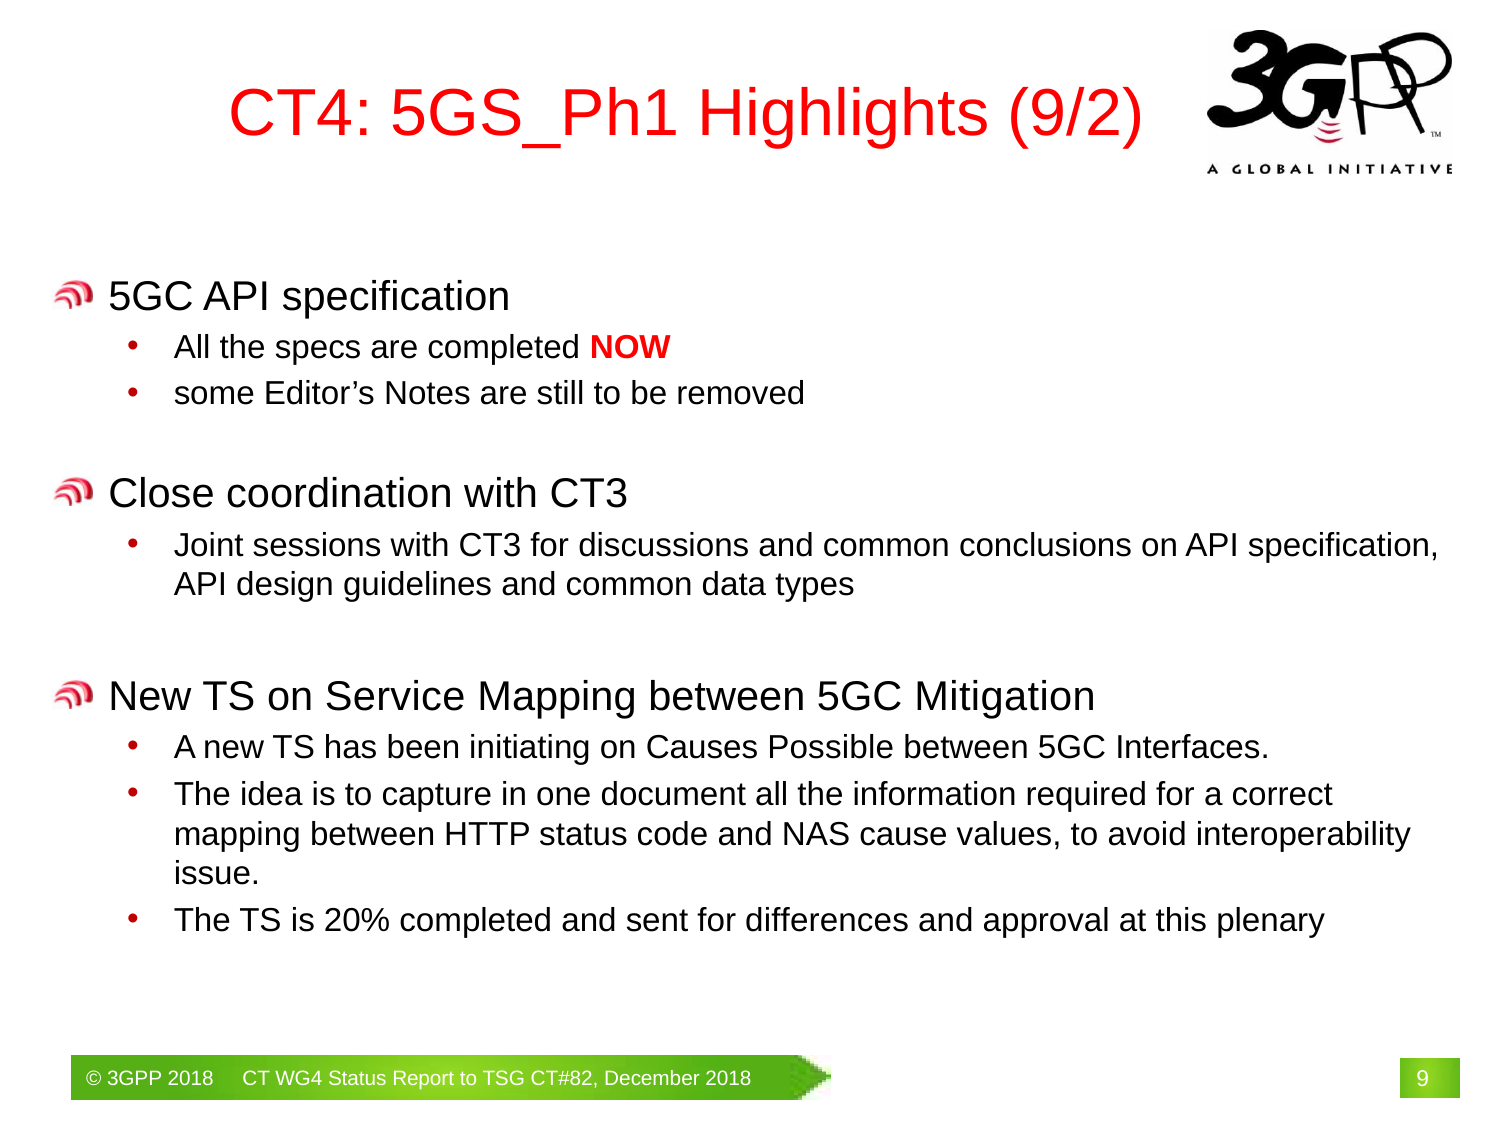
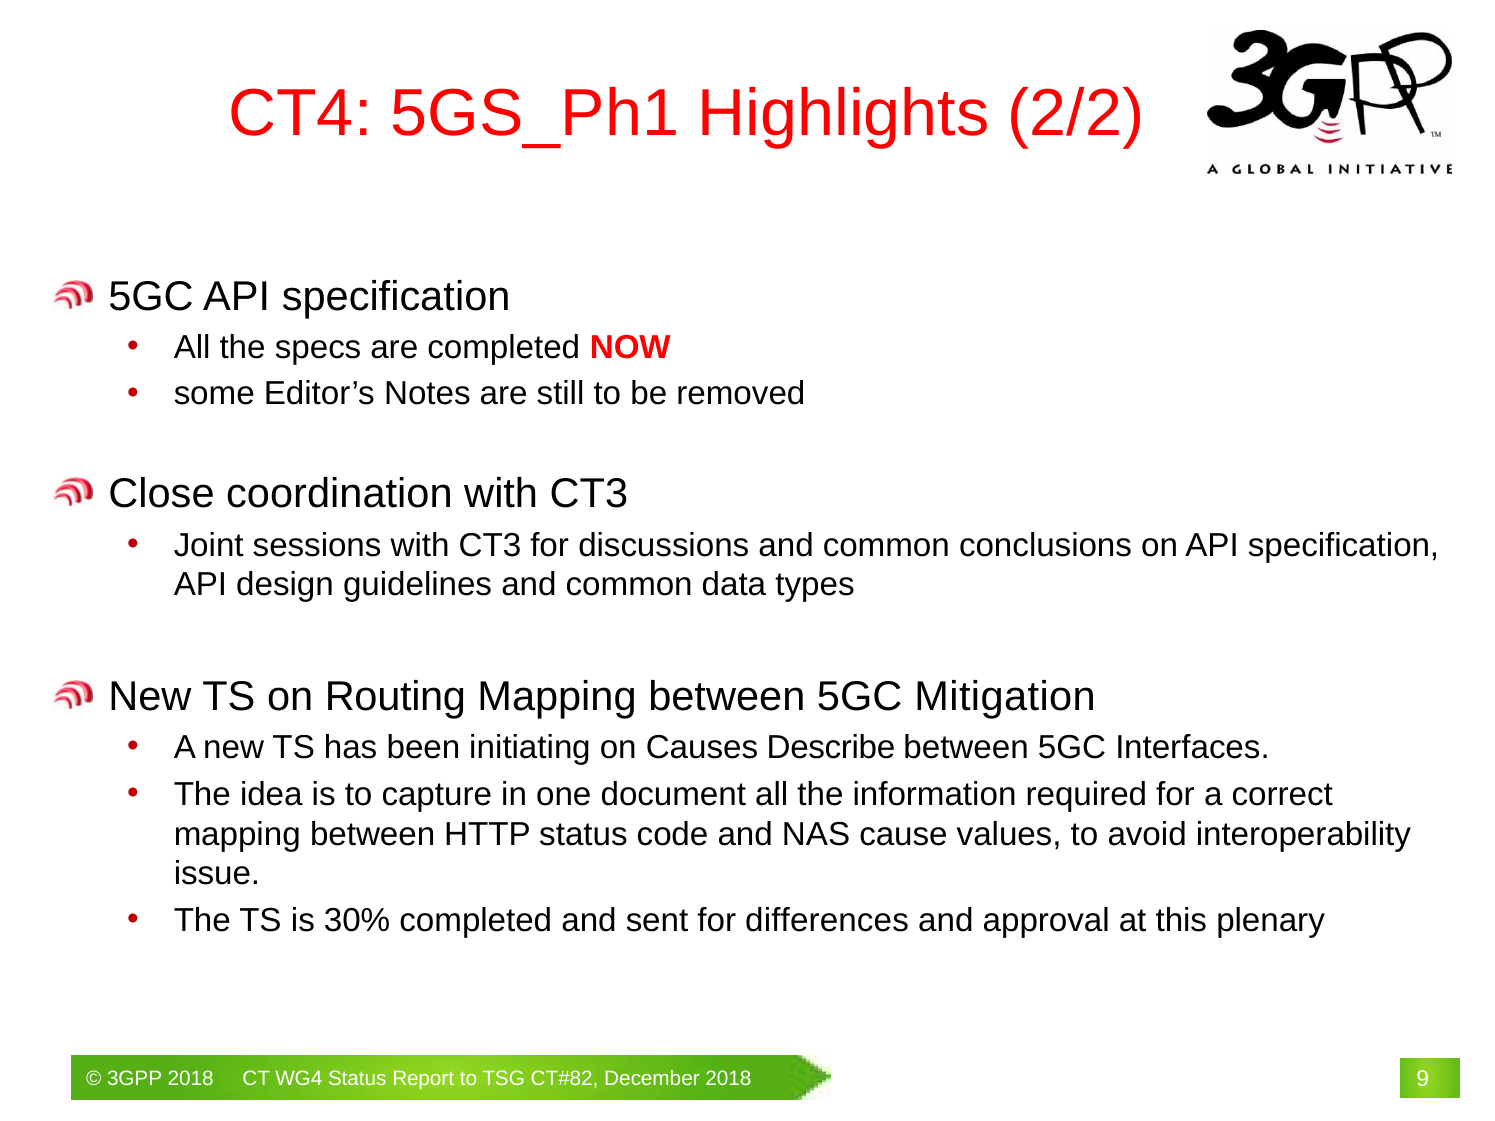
9/2: 9/2 -> 2/2 (1076, 113)
Service: Service -> Routing (395, 697)
Possible: Possible -> Describe (831, 748)
20%: 20% -> 30% (357, 921)
